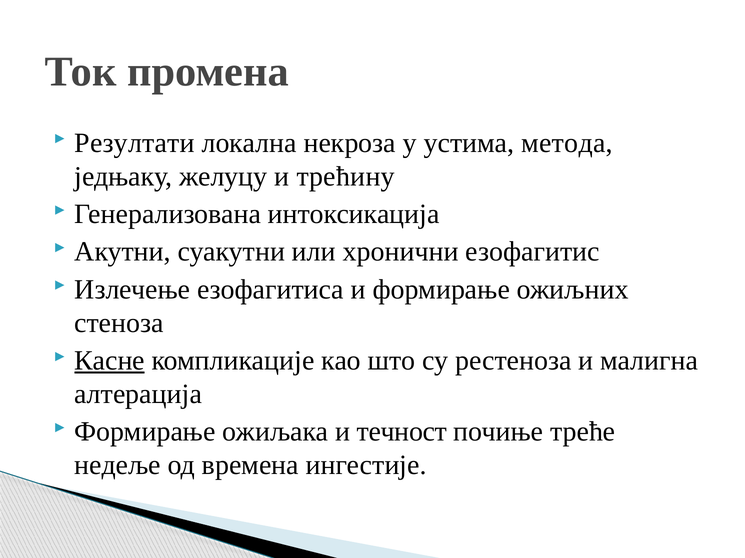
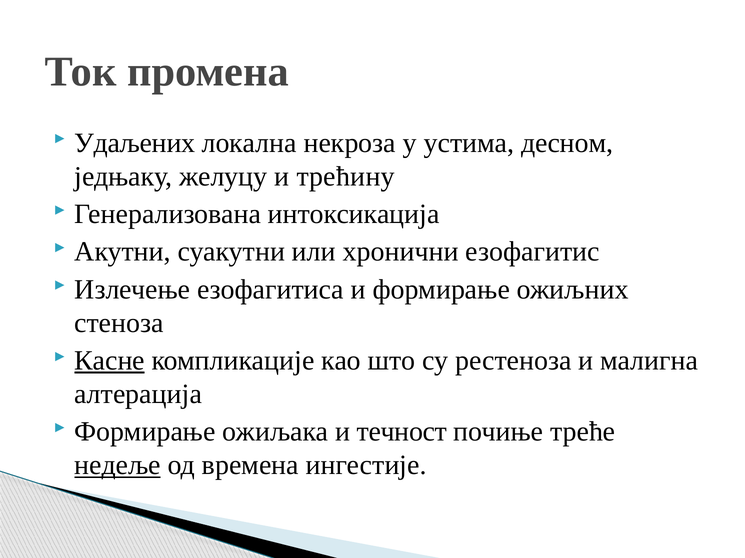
Резултати: Резултати -> Удаљених (135, 143)
метода: метода -> десном (567, 143)
недеље underline: none -> present (118, 466)
